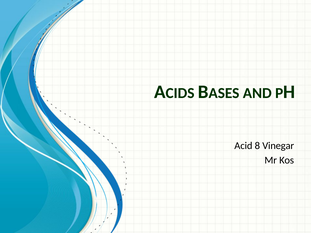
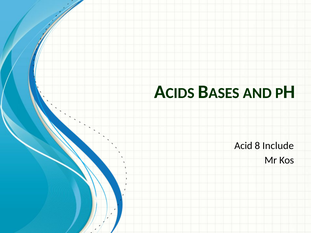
Vinegar: Vinegar -> Include (278, 146)
